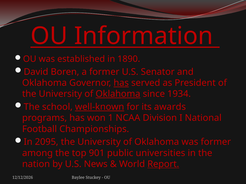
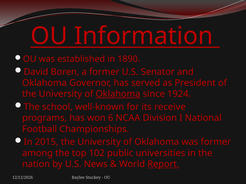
has underline: present -> none (121, 83)
1934: 1934 -> 1924 (179, 94)
well-known underline: present -> none (100, 107)
awards: awards -> receive (170, 107)
1: 1 -> 6 (111, 118)
2095: 2095 -> 2015 (47, 142)
901: 901 -> 102 (97, 153)
